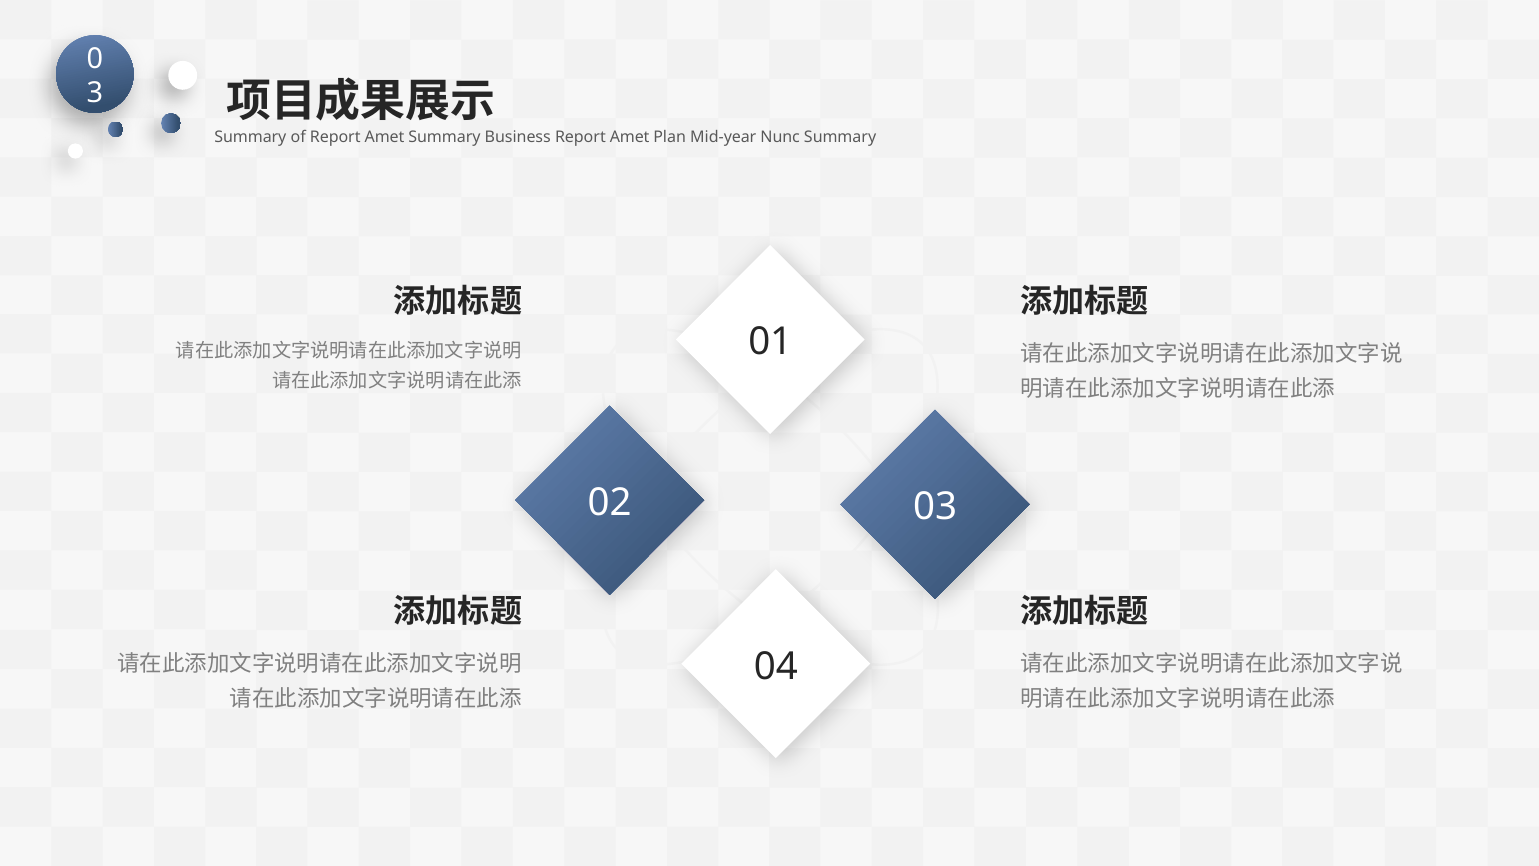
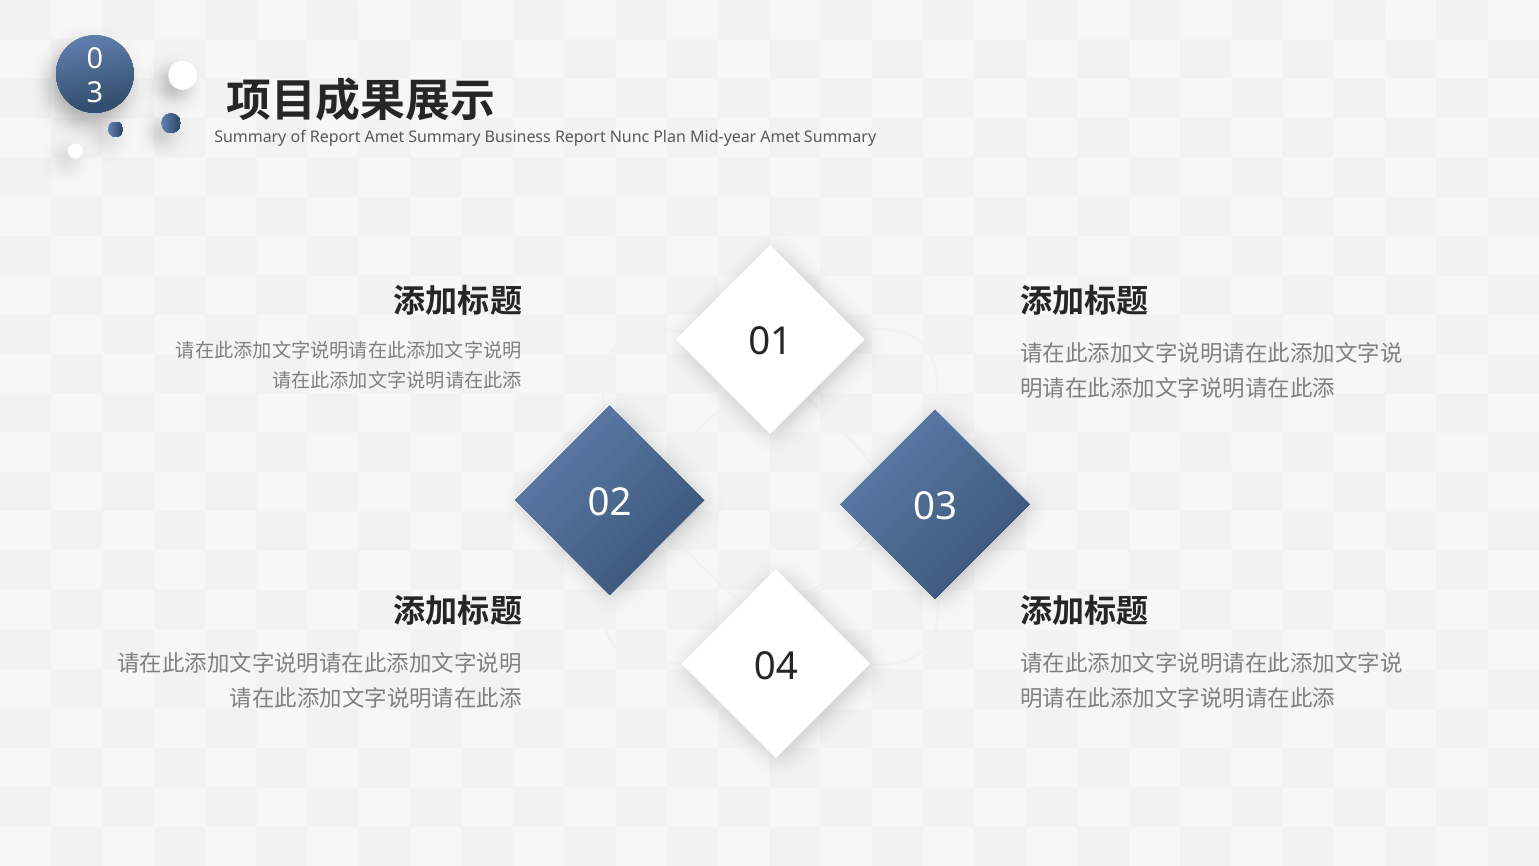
Business Report Amet: Amet -> Nunc (630, 137)
Mid-year Nunc: Nunc -> Amet (780, 137)
